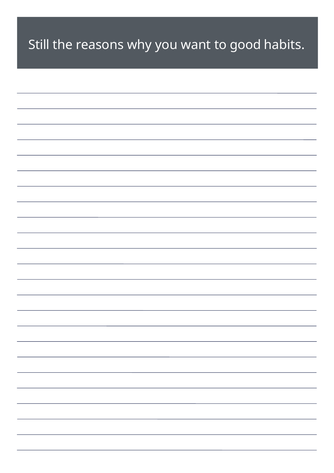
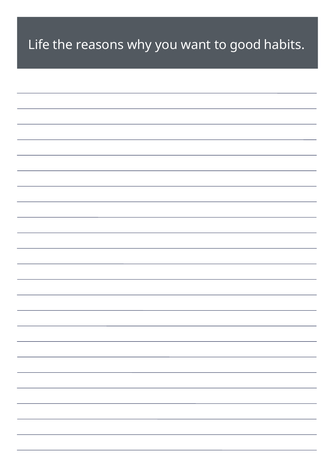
Still: Still -> Life (39, 45)
